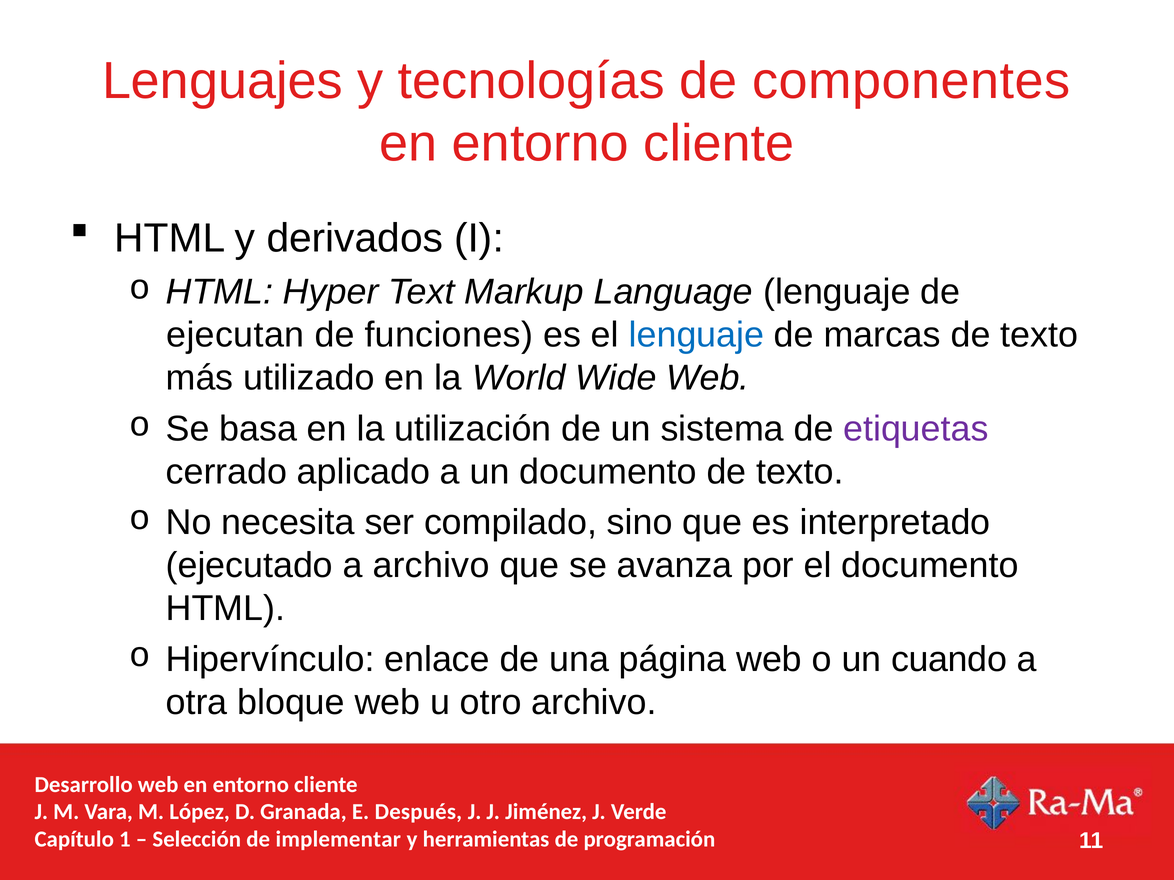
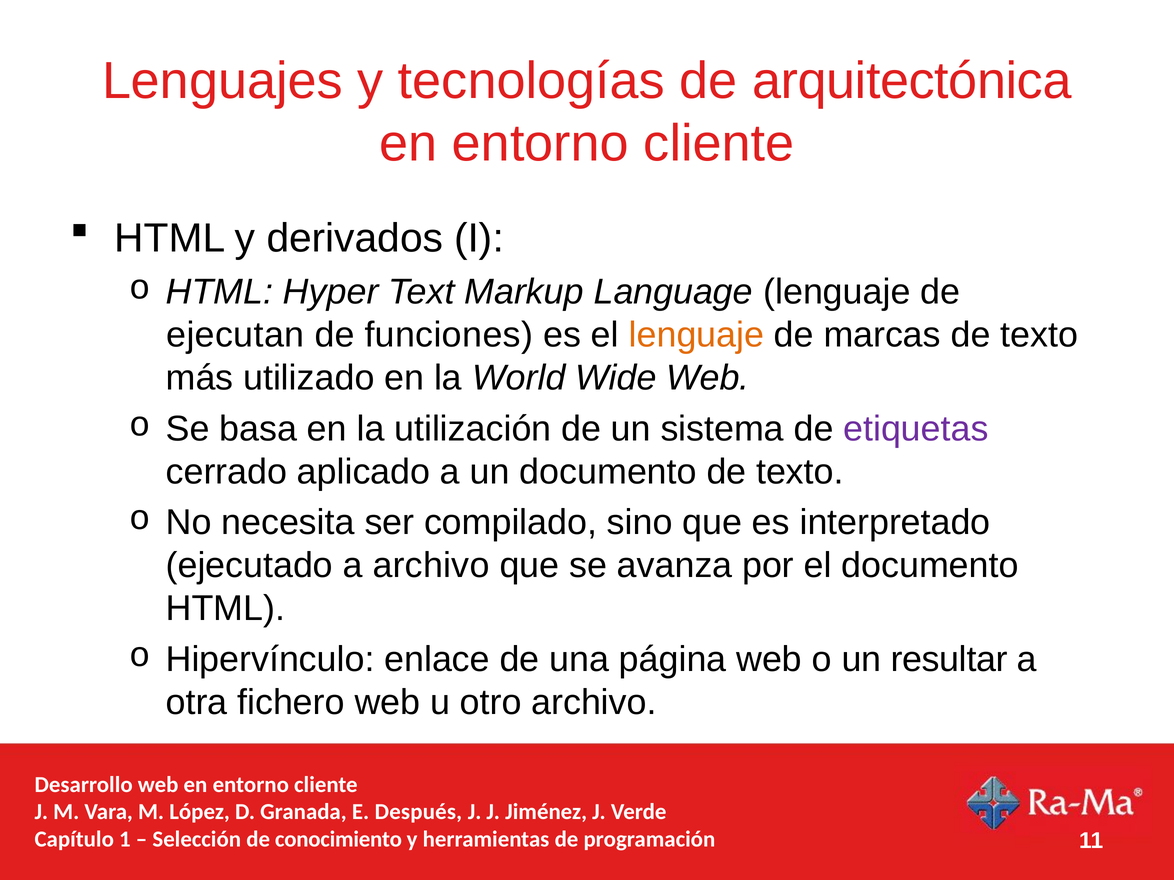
componentes: componentes -> arquitectónica (912, 81)
lenguaje colour: blue -> orange (696, 335)
cuando: cuando -> resultar (949, 660)
bloque: bloque -> fichero (291, 703)
implementar: implementar -> conocimiento (338, 840)
